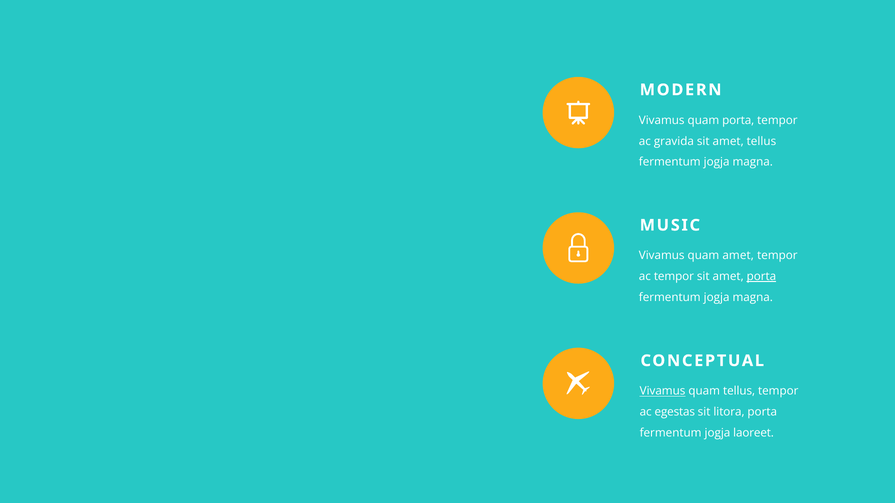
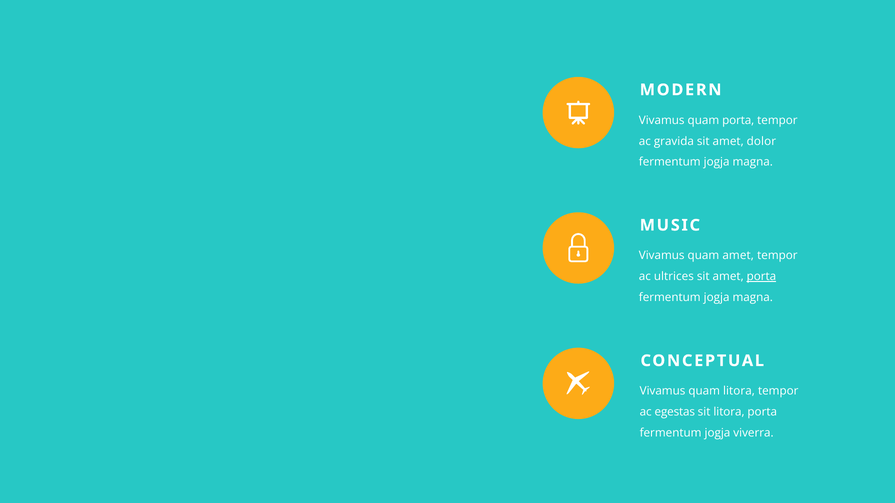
amet tellus: tellus -> dolor (761, 141)
ac tempor: tempor -> ultrices (674, 277)
Vivamus underline: present -> none (663, 391)
quam tellus: tellus -> litora (739, 391)
laoreet: laoreet -> viverra (753, 433)
